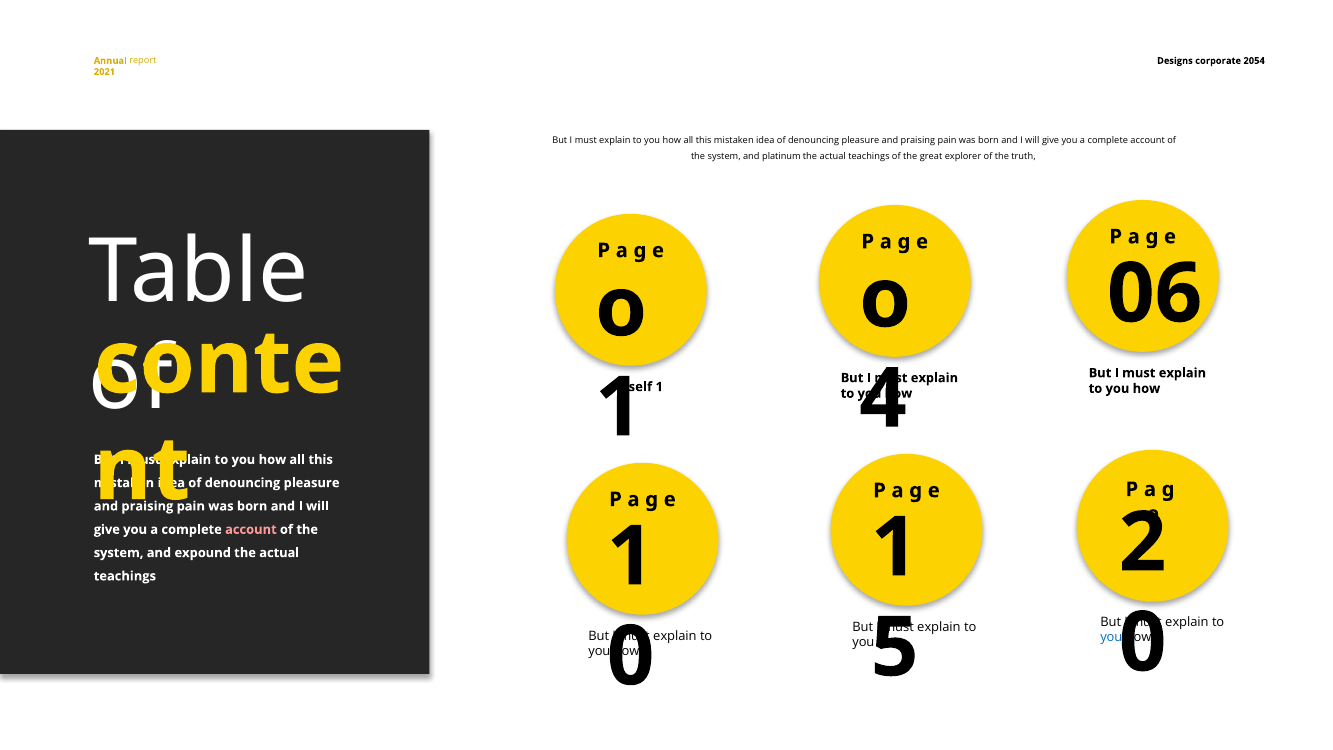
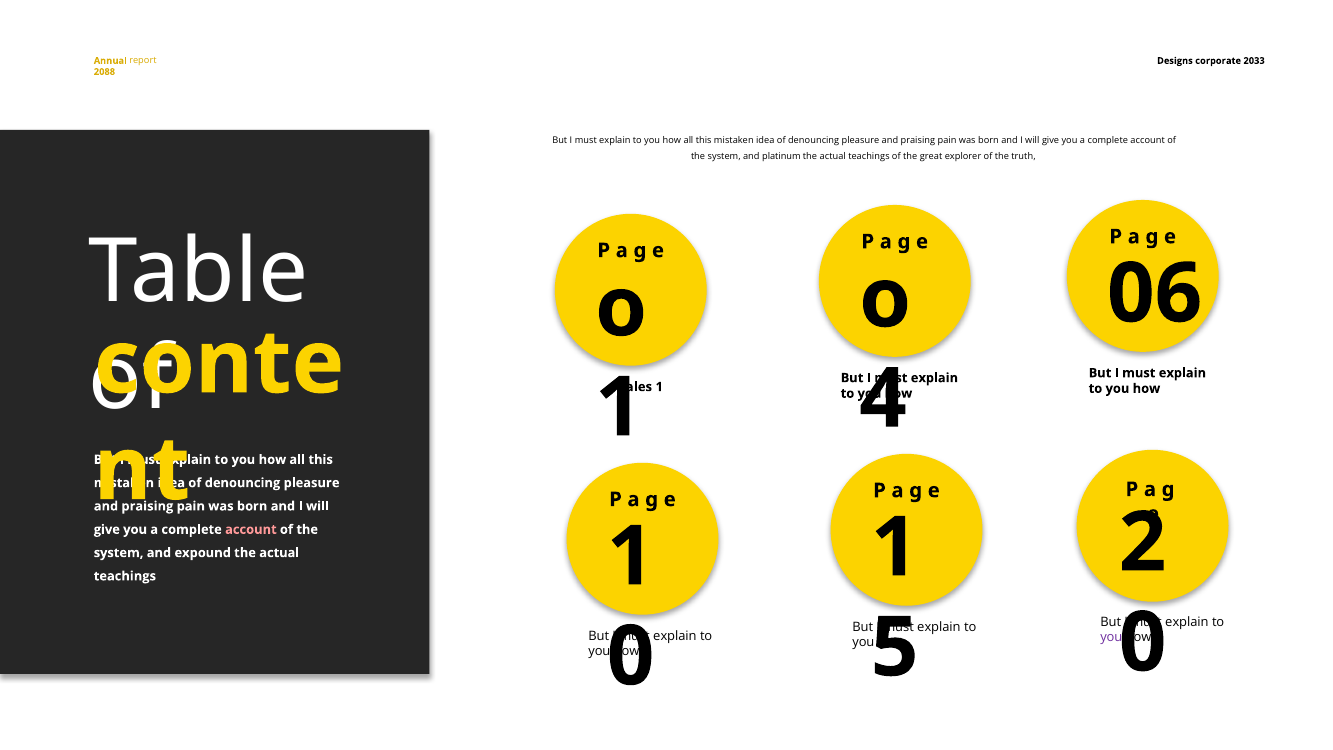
2054: 2054 -> 2033 (1254, 61)
2021: 2021 -> 2088 (104, 72)
Itself: Itself -> Sales (635, 387)
you colour: blue -> purple (1111, 637)
